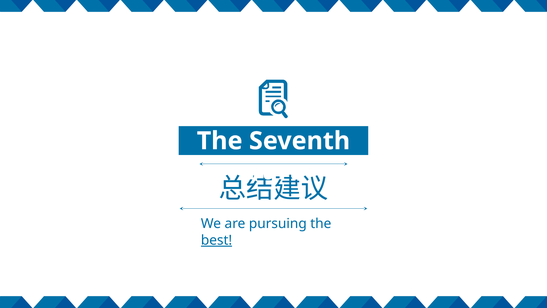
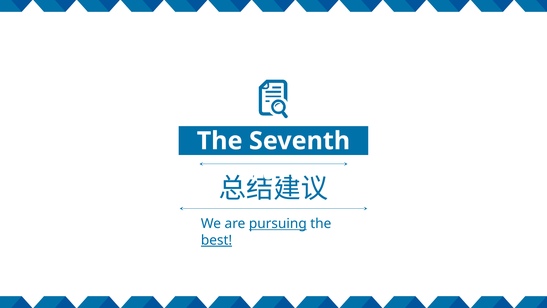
pursuing underline: none -> present (278, 224)
